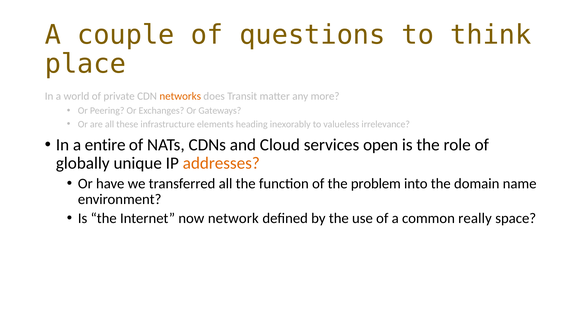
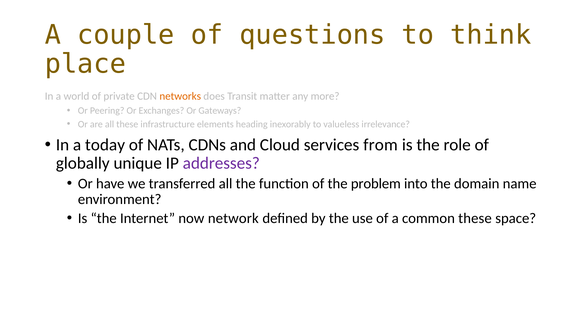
entire: entire -> today (105, 145)
open: open -> from (380, 145)
addresses colour: orange -> purple (221, 163)
common really: really -> these (475, 218)
